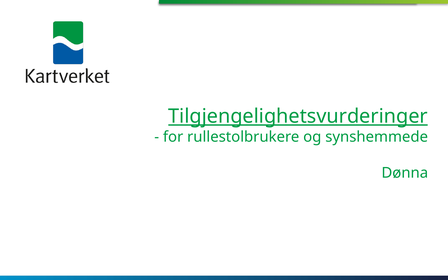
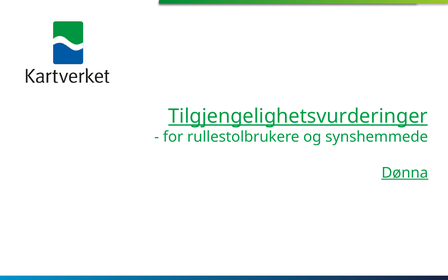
Dønna underline: none -> present (405, 173)
